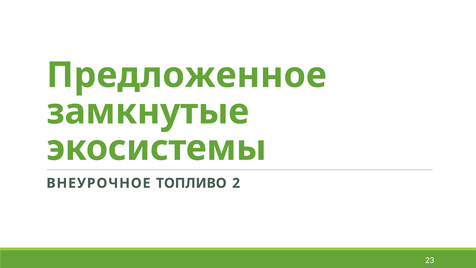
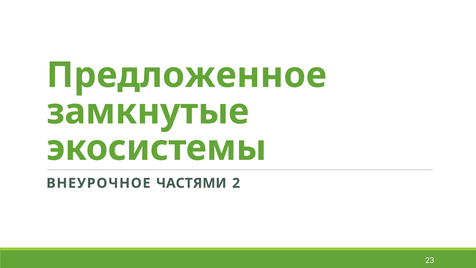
ТОПЛИВО: ТОПЛИВО -> ЧАСТЯМИ (191, 183)
